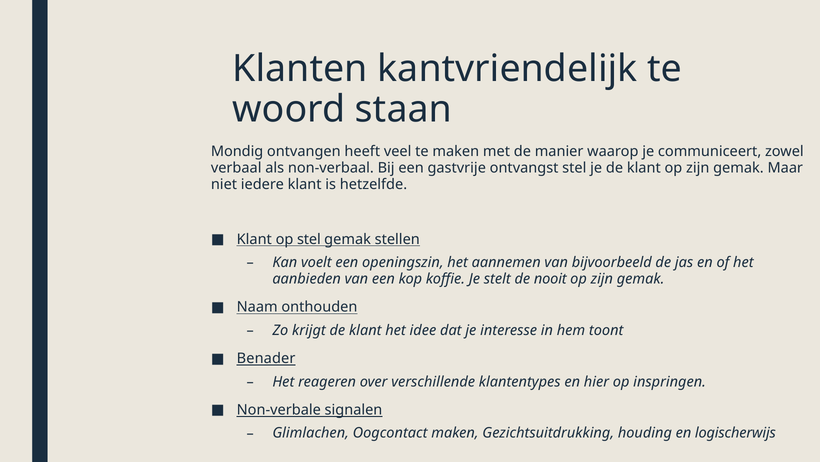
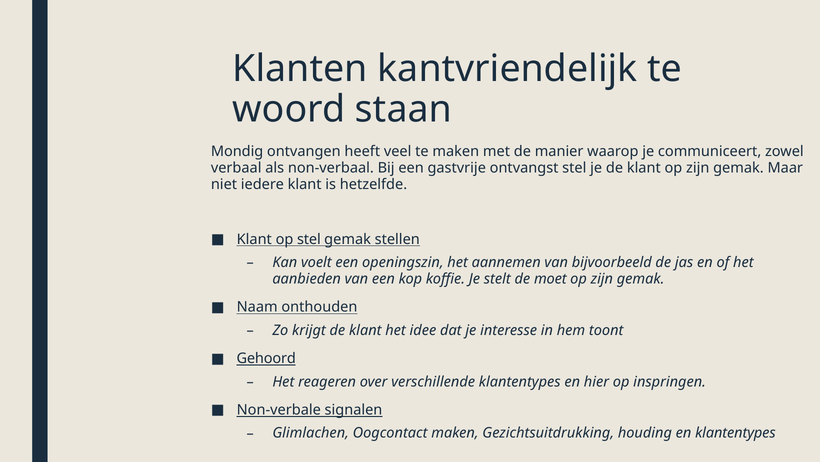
nooit: nooit -> moet (550, 278)
Benader: Benader -> Gehoord (266, 358)
en logischerwijs: logischerwijs -> klantentypes (735, 432)
